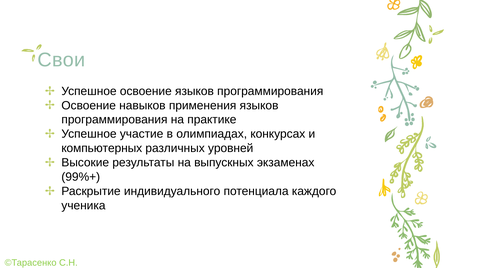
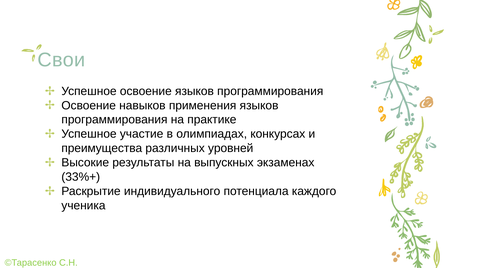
компьютерных: компьютерных -> преимущества (102, 148)
99%+: 99%+ -> 33%+ (81, 177)
